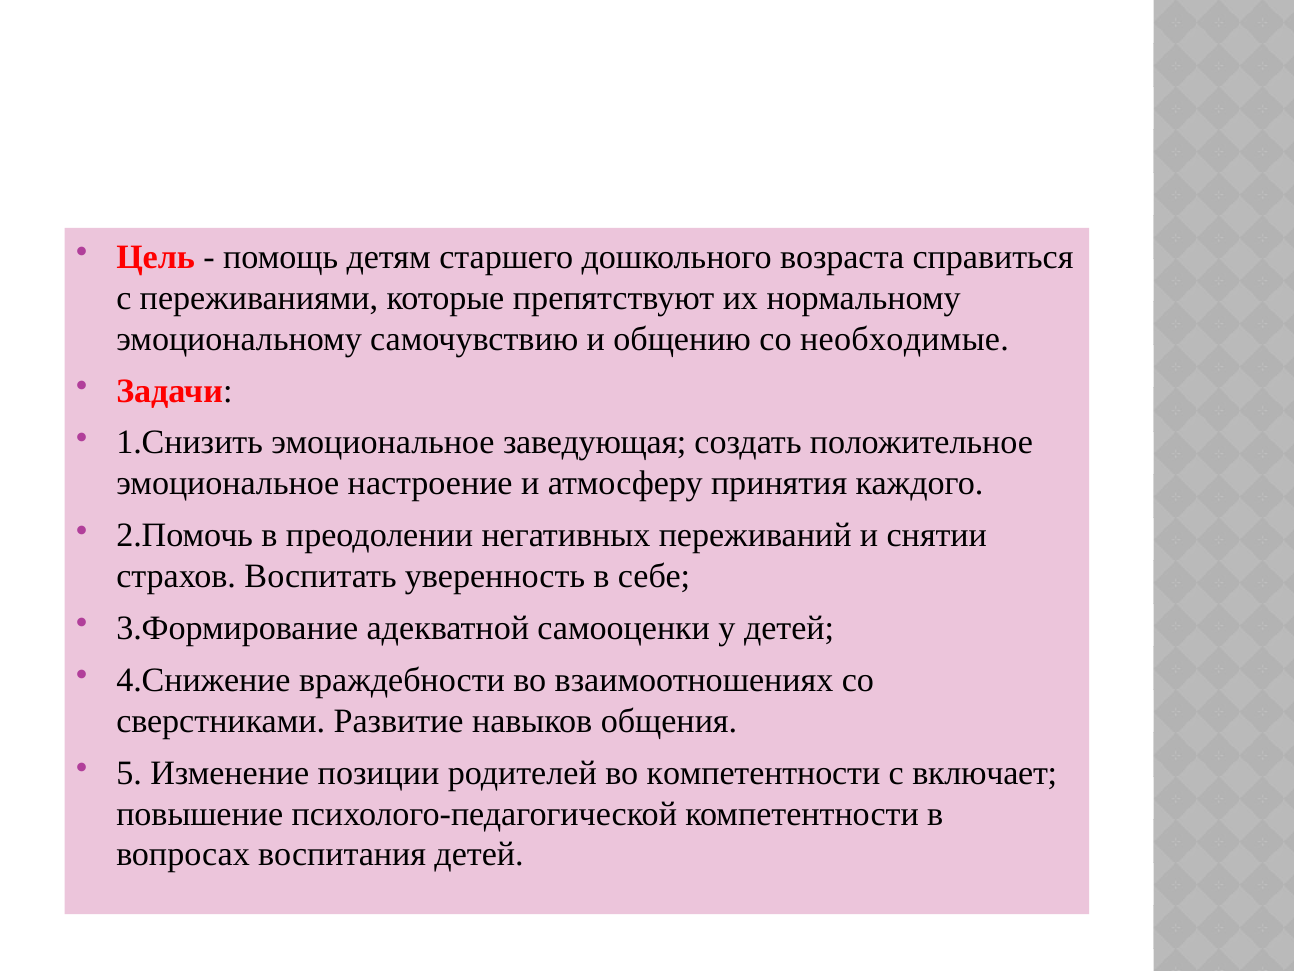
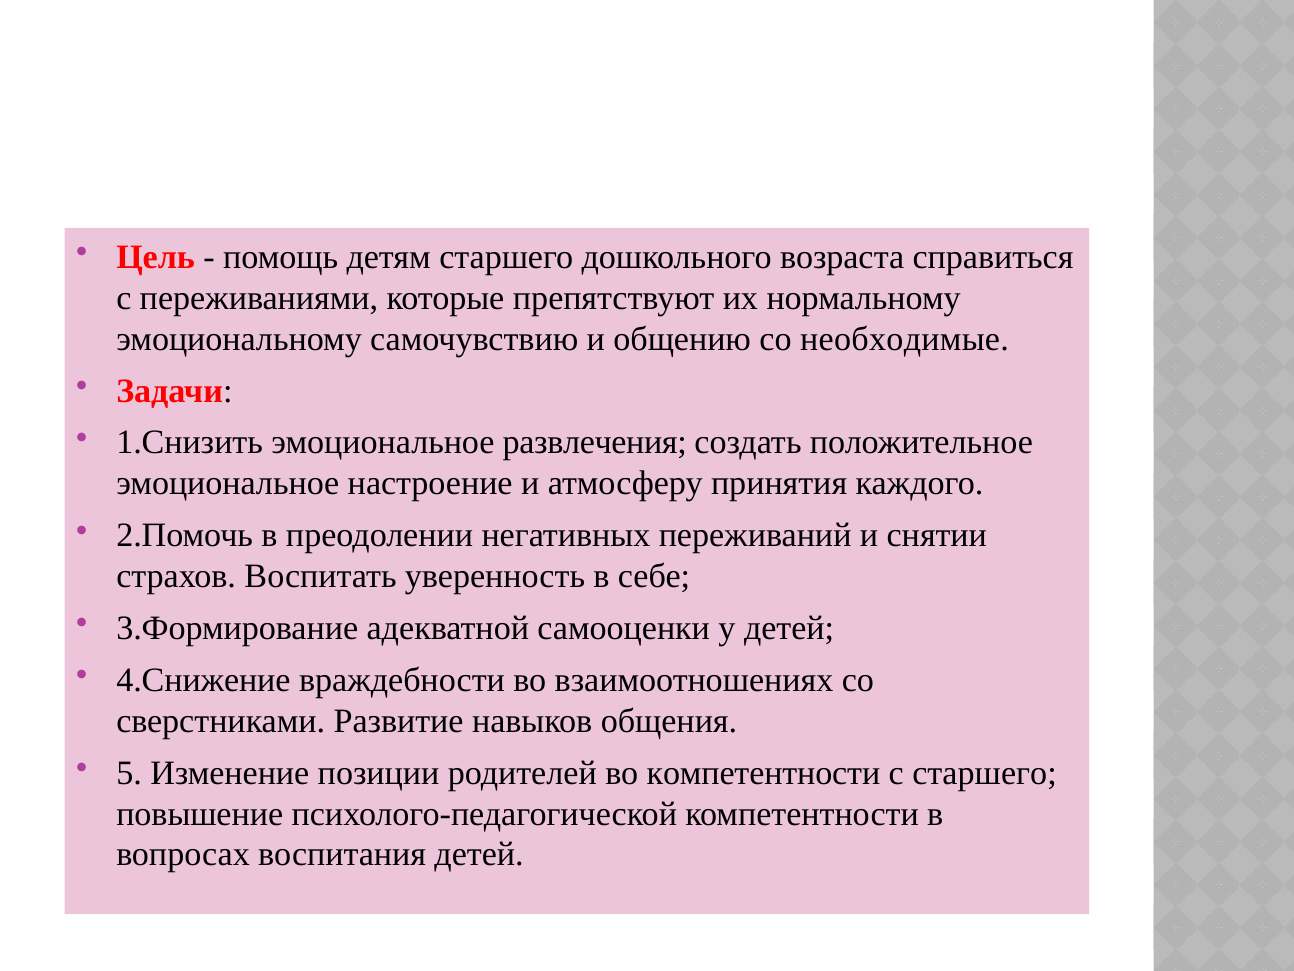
заведующая: заведующая -> развлечения (595, 442)
с включает: включает -> старшего (985, 772)
